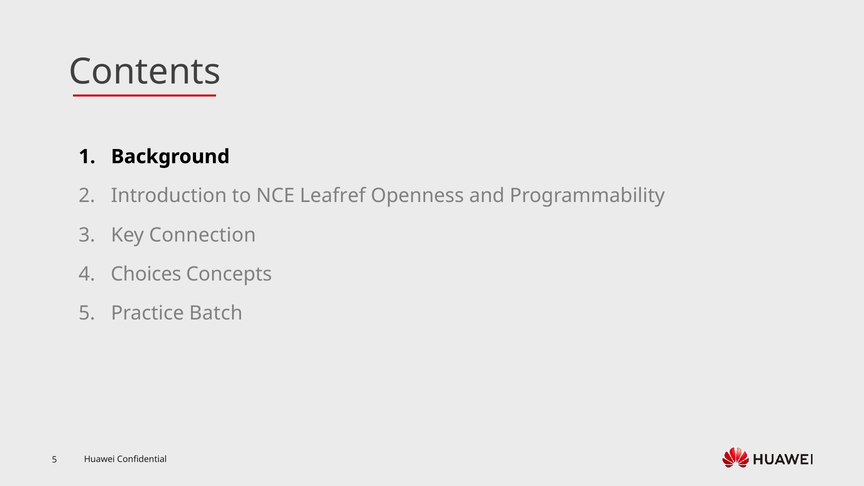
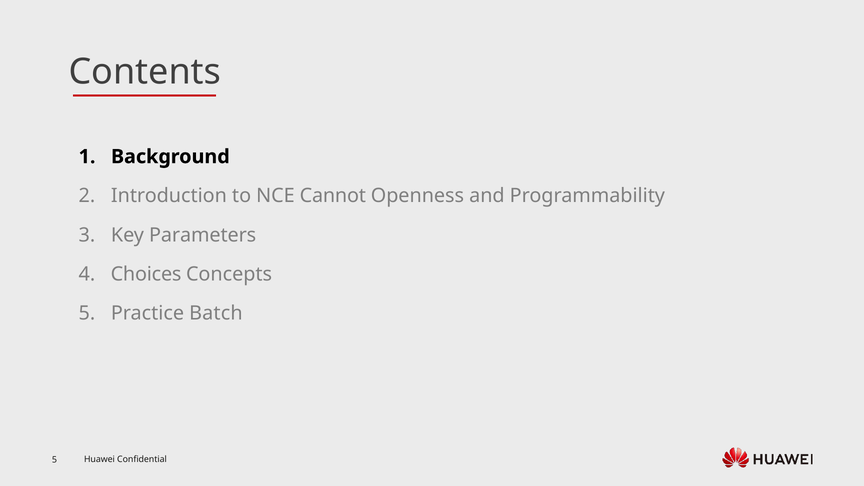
Leafref: Leafref -> Cannot (333, 196)
Connection: Connection -> Parameters (203, 235)
